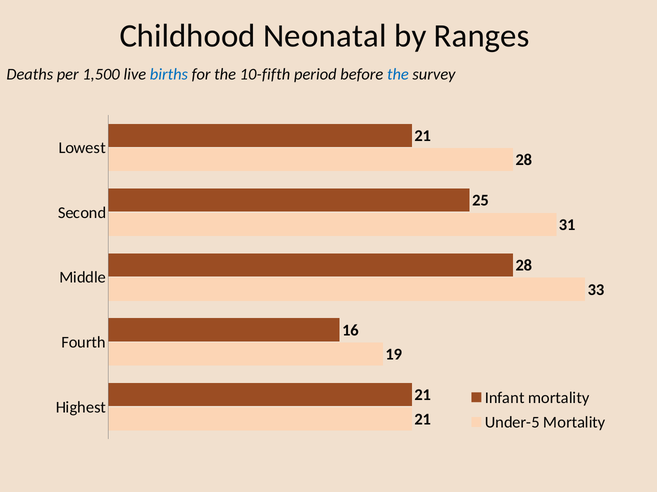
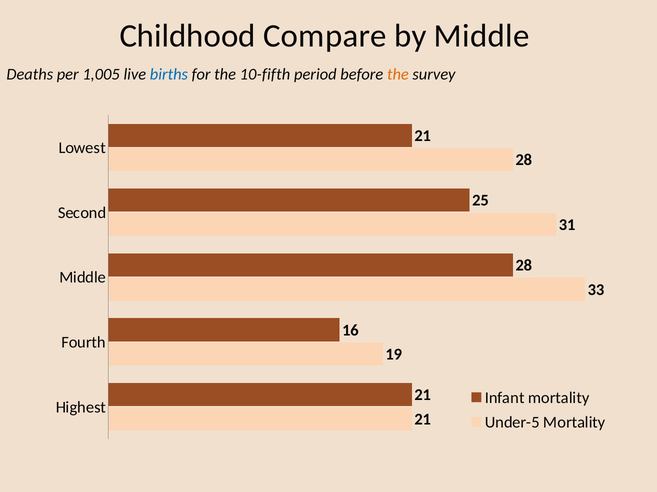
Neonatal: Neonatal -> Compare (325, 36)
by Ranges: Ranges -> Middle (482, 36)
1,500: 1,500 -> 1,005 (101, 74)
the colour: blue -> orange (398, 74)
